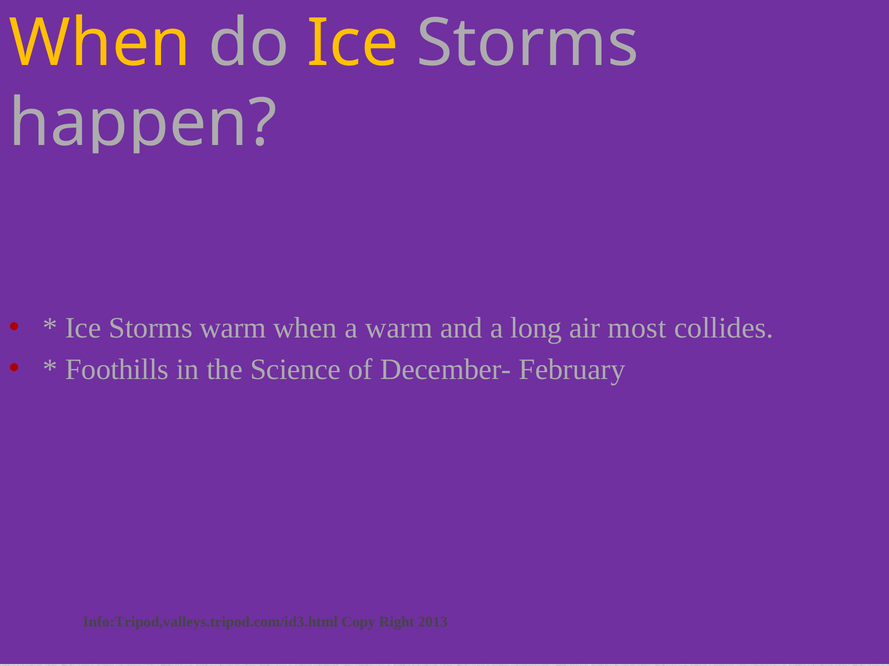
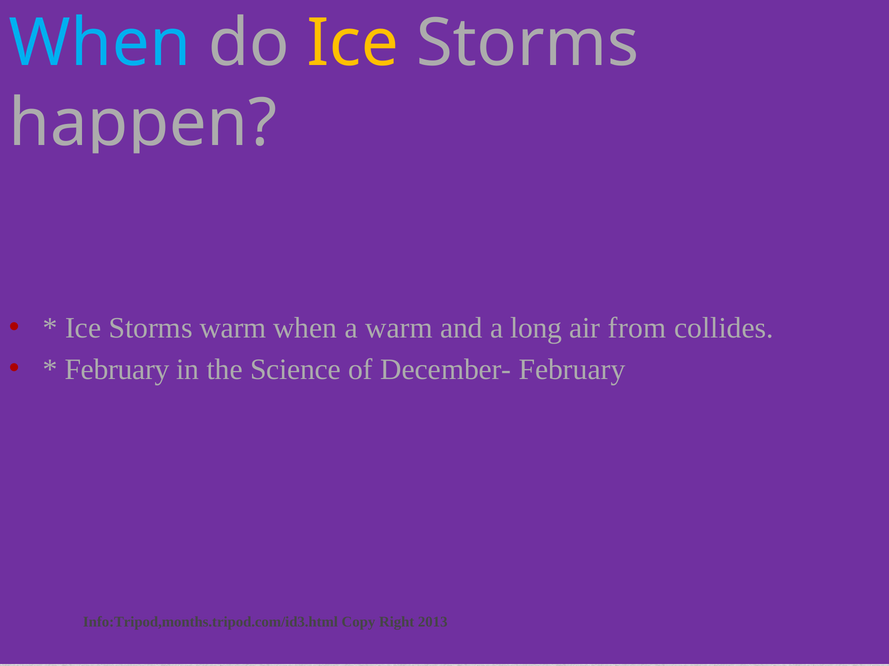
When colour: yellow -> light blue (100, 43)
most: most -> from (637, 328)
Foothills: Foothills -> February (117, 370)
Info:Tripod,valleys.tripod.com/id3.html: Info:Tripod,valleys.tripod.com/id3.html -> Info:Tripod,months.tripod.com/id3.html (210, 622)
